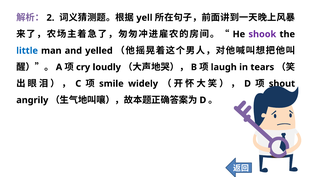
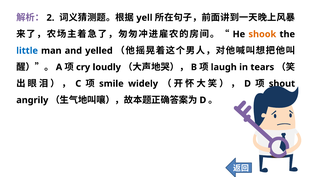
shook colour: purple -> orange (262, 34)
